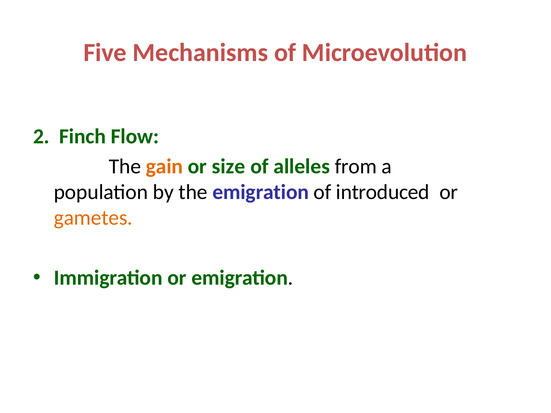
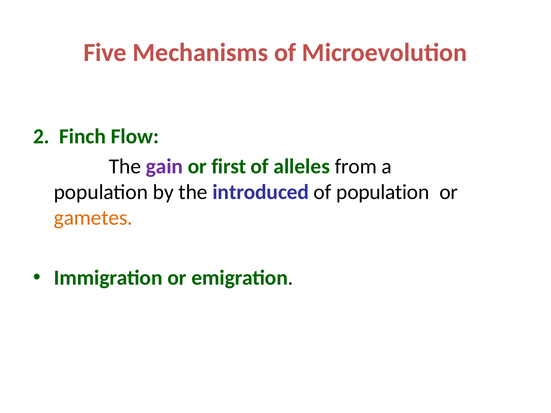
gain colour: orange -> purple (164, 167)
size: size -> first (229, 167)
the emigration: emigration -> introduced (261, 192)
of introduced: introduced -> population (383, 192)
